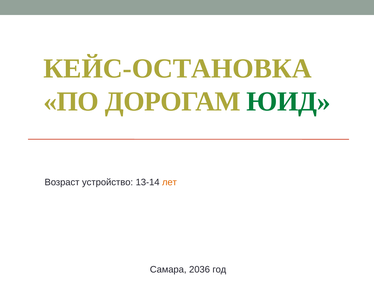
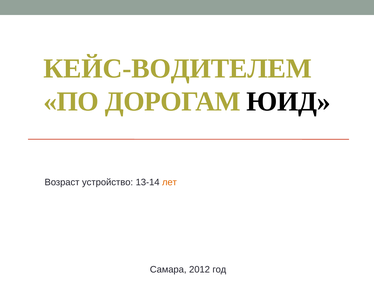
КЕЙС-ОСТАНОВКА: КЕЙС-ОСТАНОВКА -> КЕЙС-ВОДИТЕЛЕМ (178, 68)
ЮИД colour: green -> black (289, 101)
2036: 2036 -> 2012 (200, 269)
